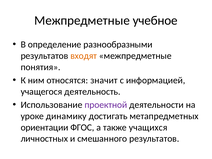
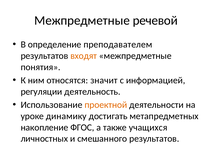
учебное: учебное -> речевой (155, 21)
разнообразными: разнообразными -> преподавателем (118, 44)
учащегося: учащегося -> регуляции (41, 92)
проектной colour: purple -> orange (106, 105)
ориентации: ориентации -> накопление (44, 127)
